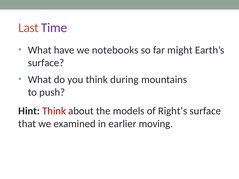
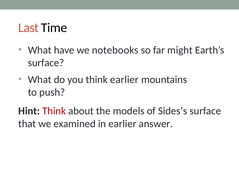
Time colour: purple -> black (54, 28)
think during: during -> earlier (124, 80)
Right’s: Right’s -> Sides’s (173, 111)
moving: moving -> answer (156, 124)
